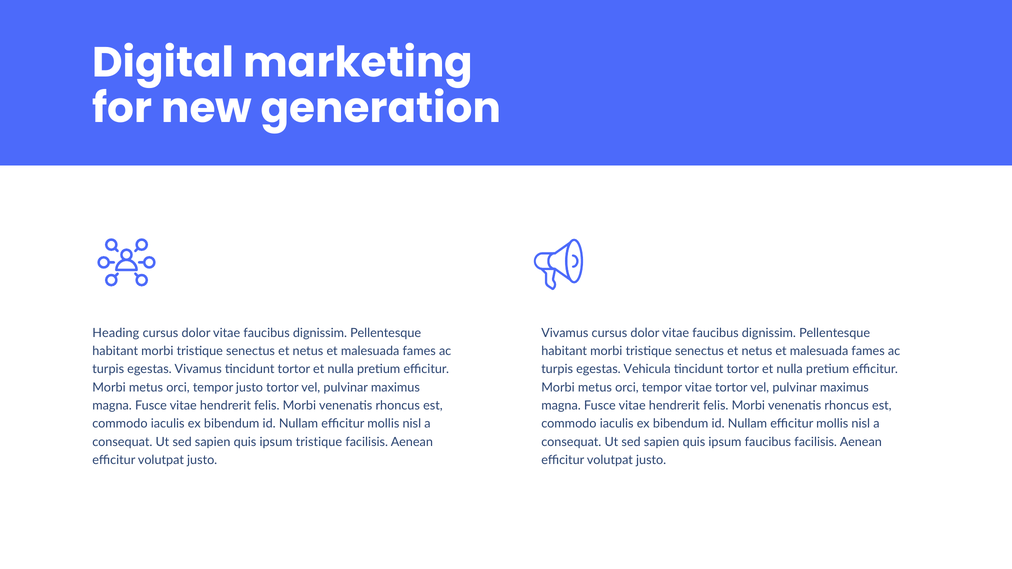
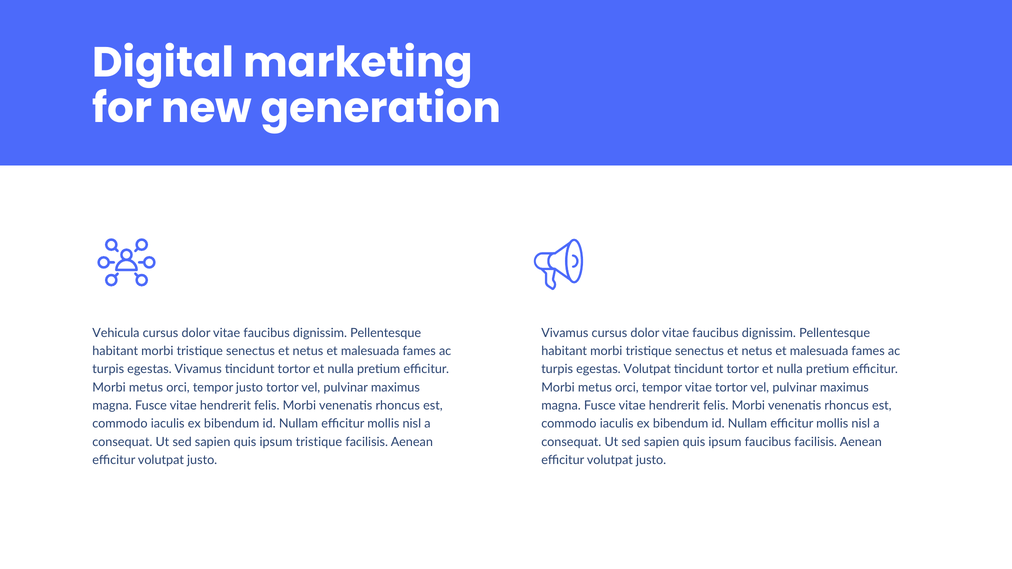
Heading: Heading -> Vehicula (116, 333)
egestas Vehicula: Vehicula -> Volutpat (647, 369)
